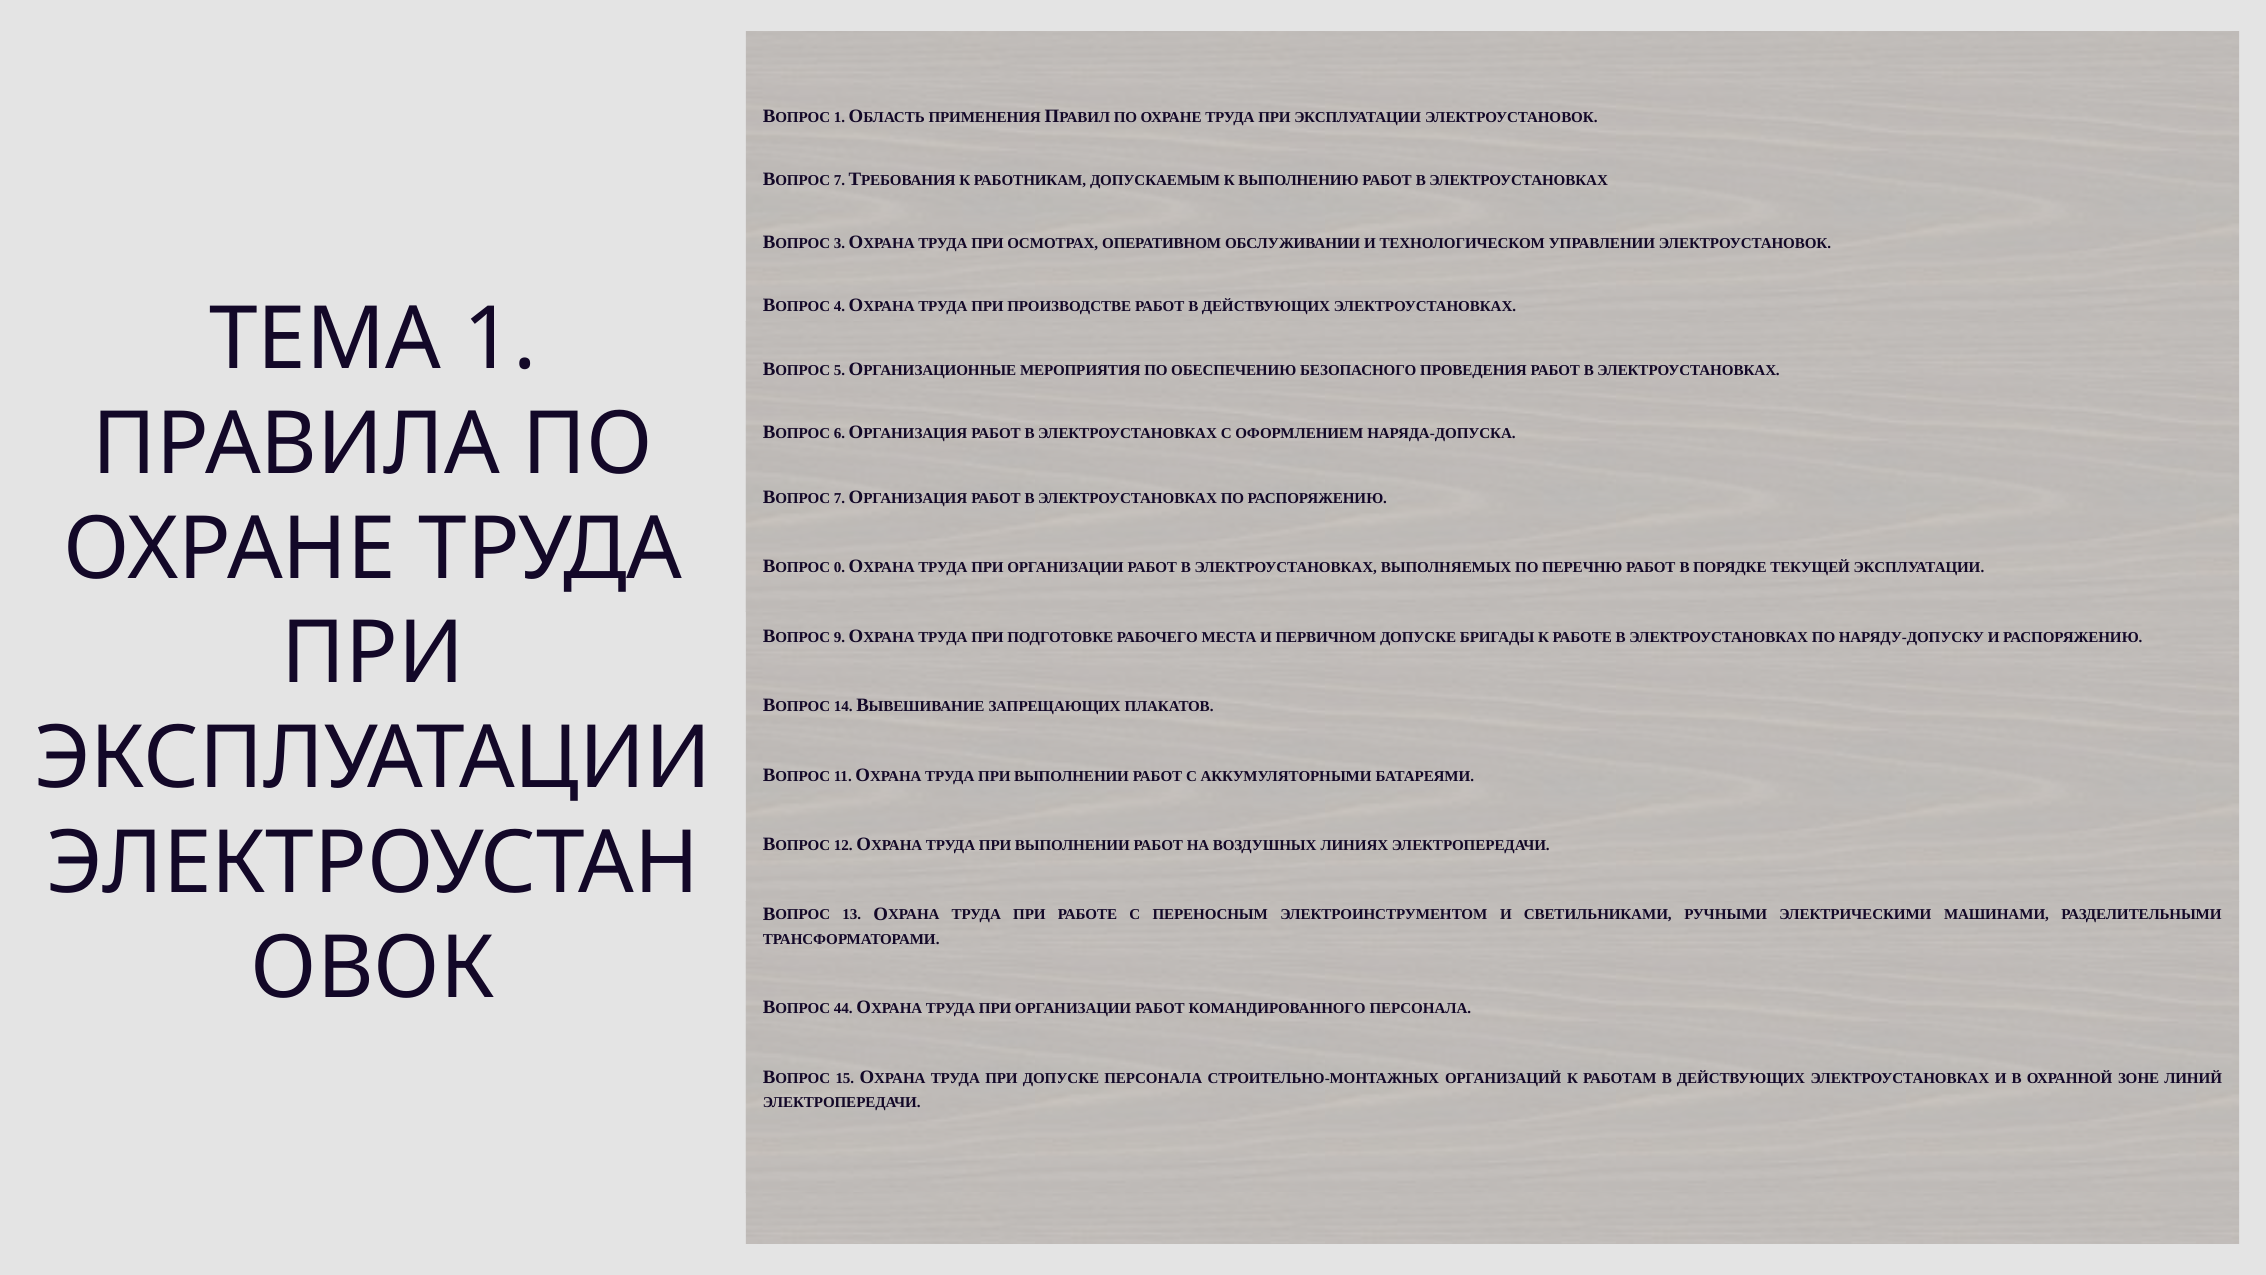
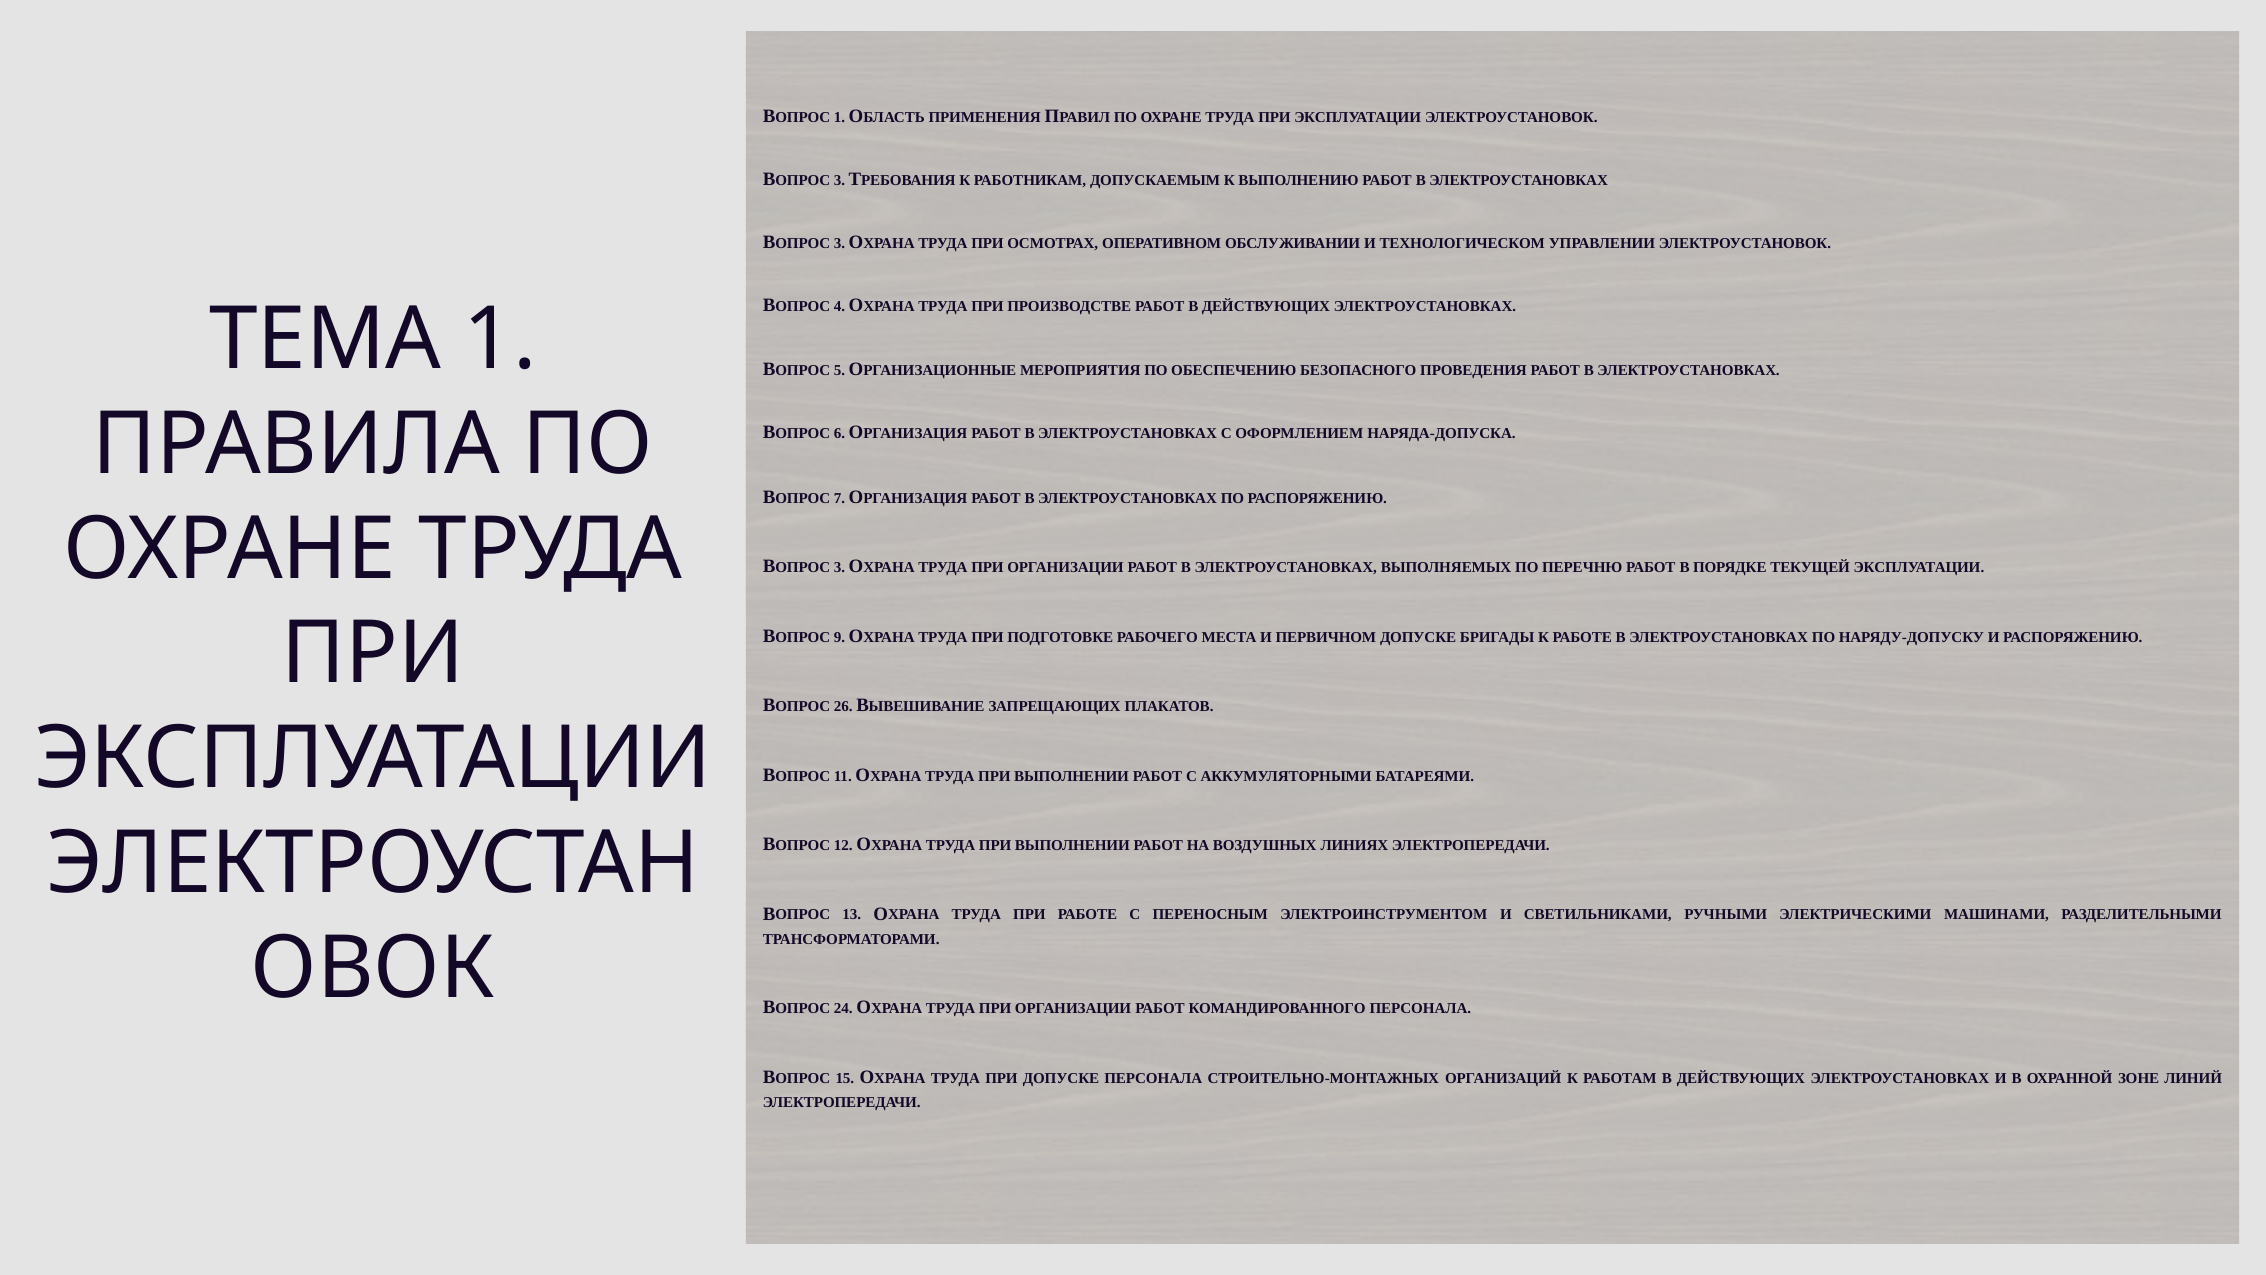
7: 7 -> 3 (840, 180)
0: 0 -> 3 (840, 567)
14: 14 -> 26 (843, 706)
44: 44 -> 24 (843, 1008)
